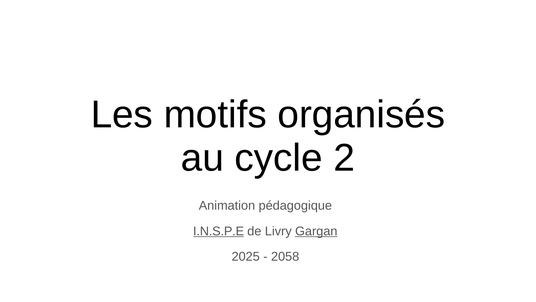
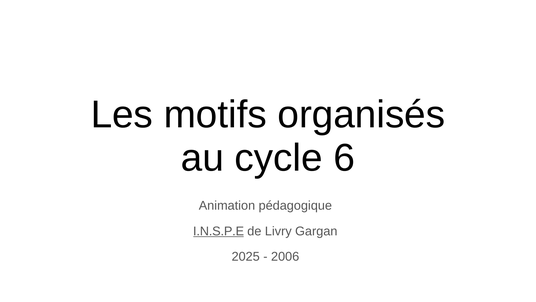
2: 2 -> 6 (344, 158)
Gargan underline: present -> none (316, 231)
2058: 2058 -> 2006 (285, 256)
